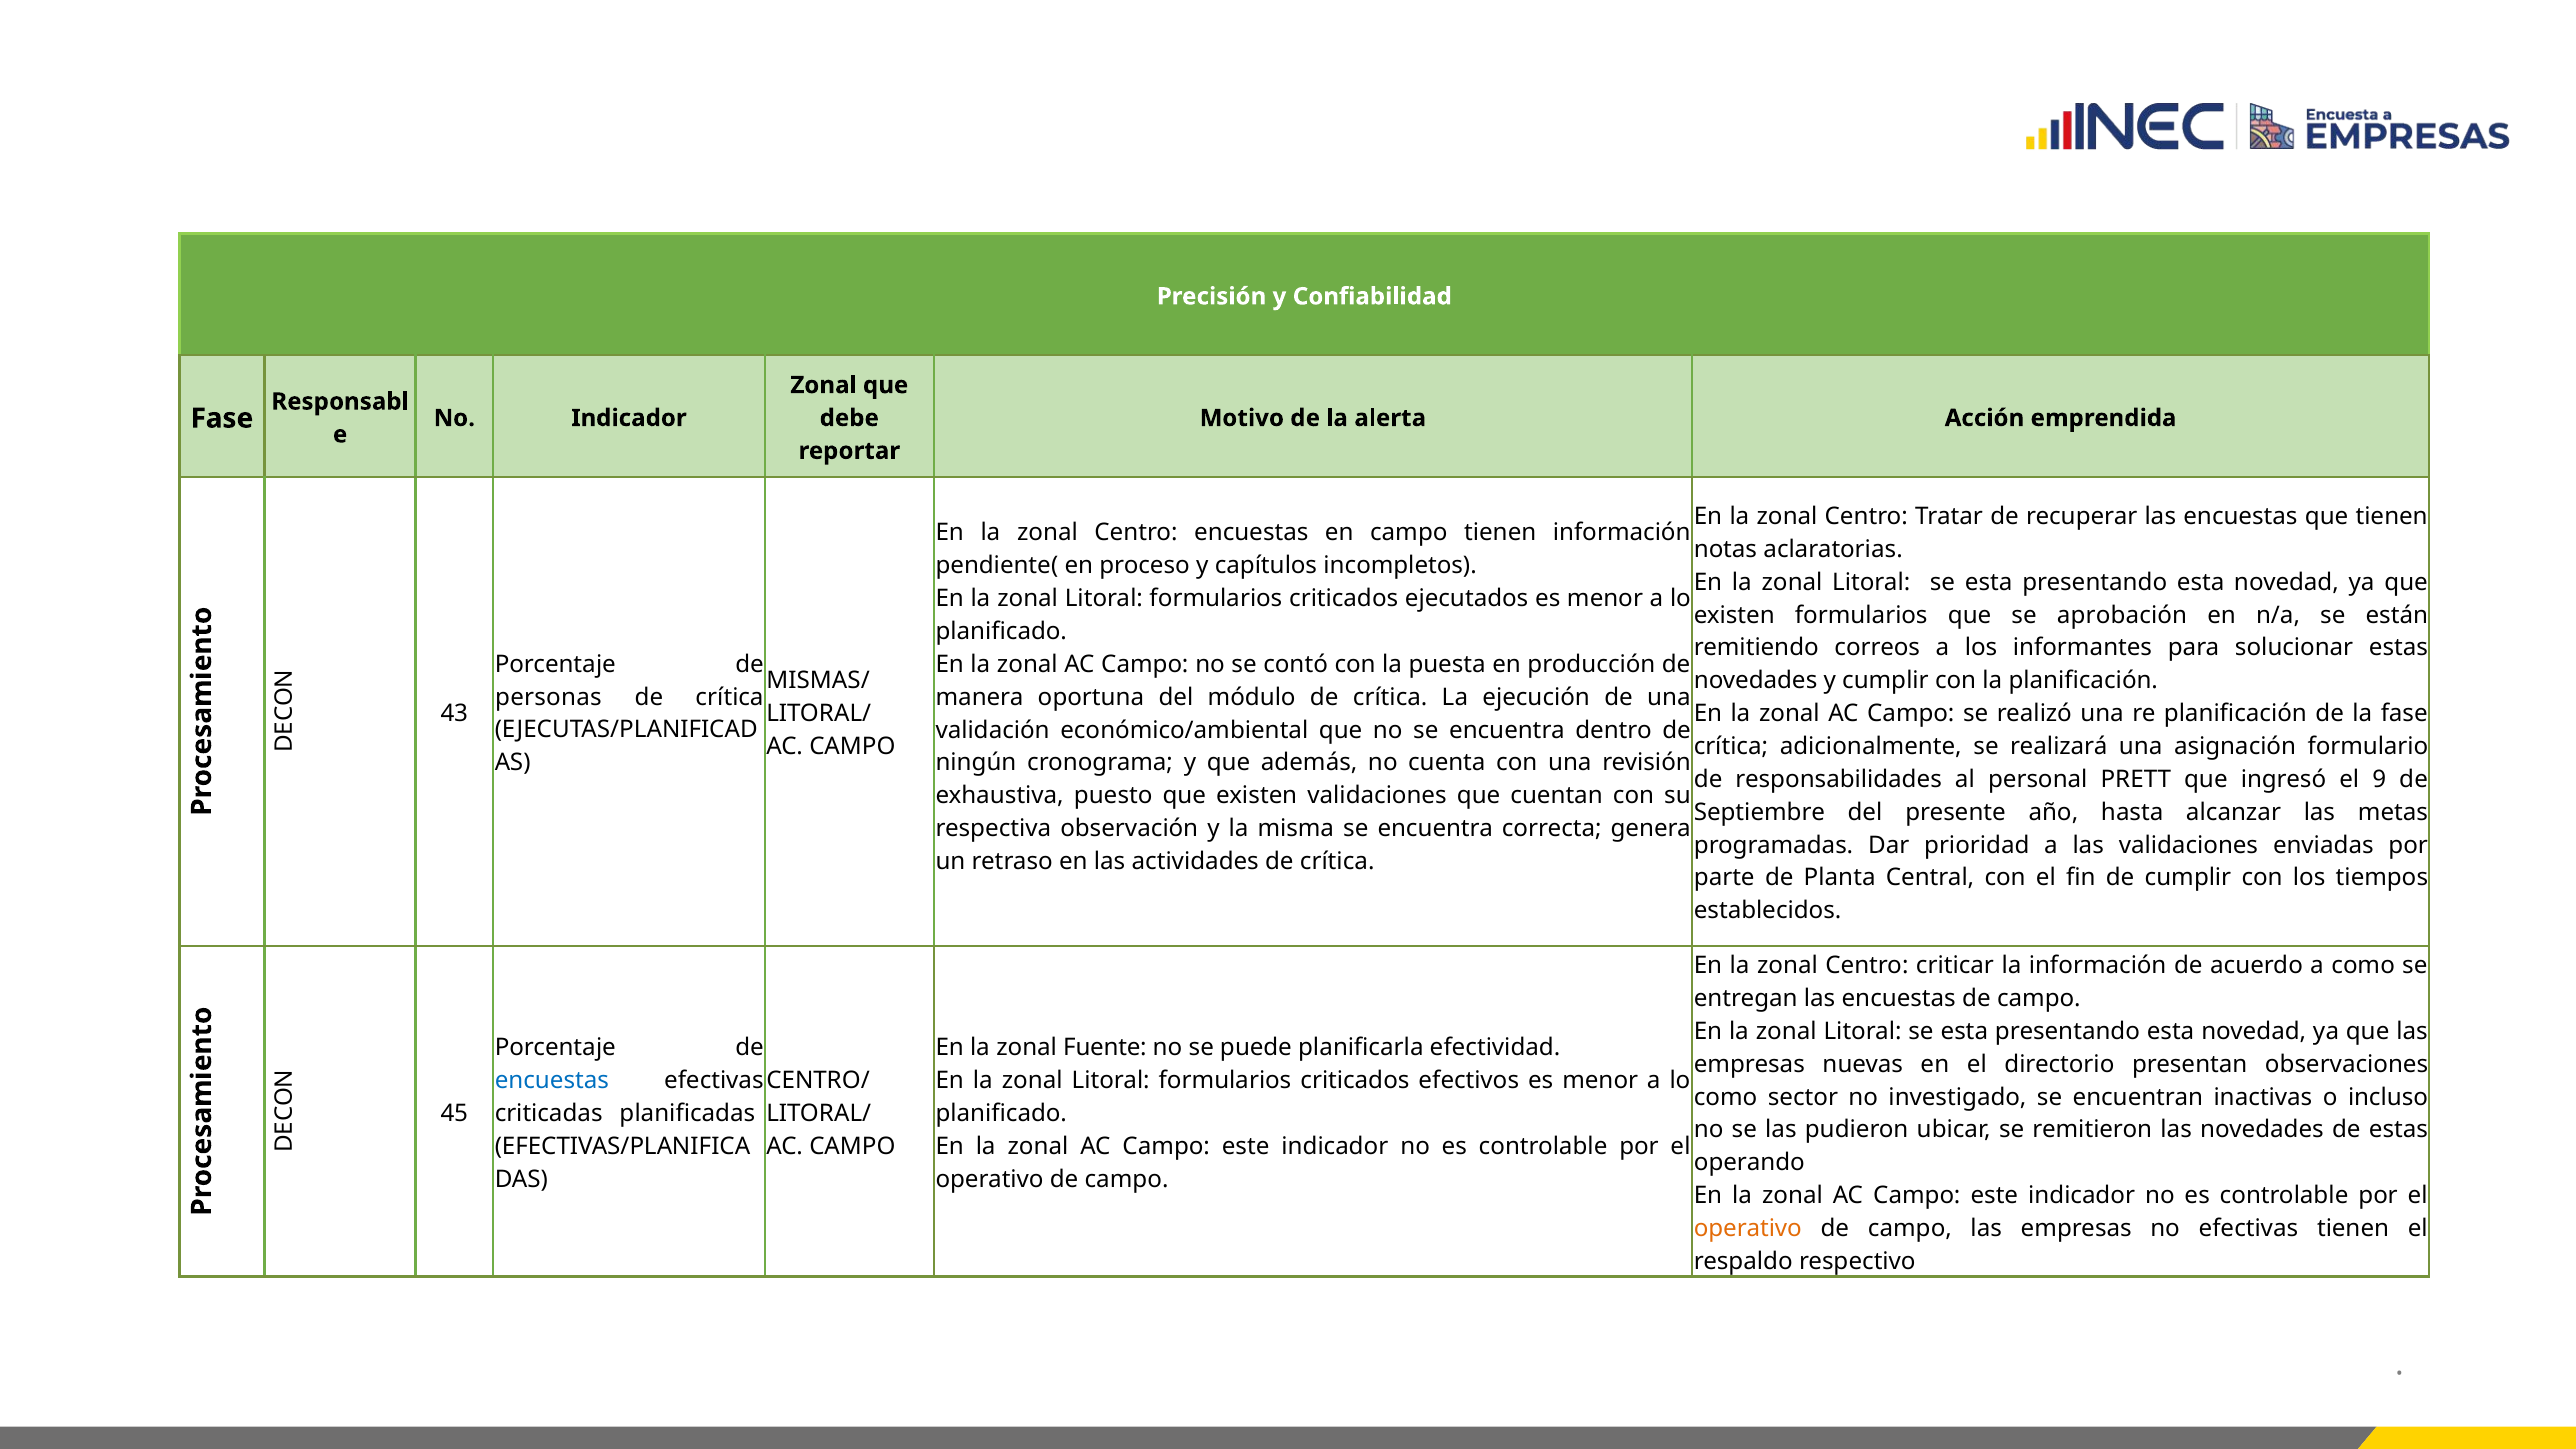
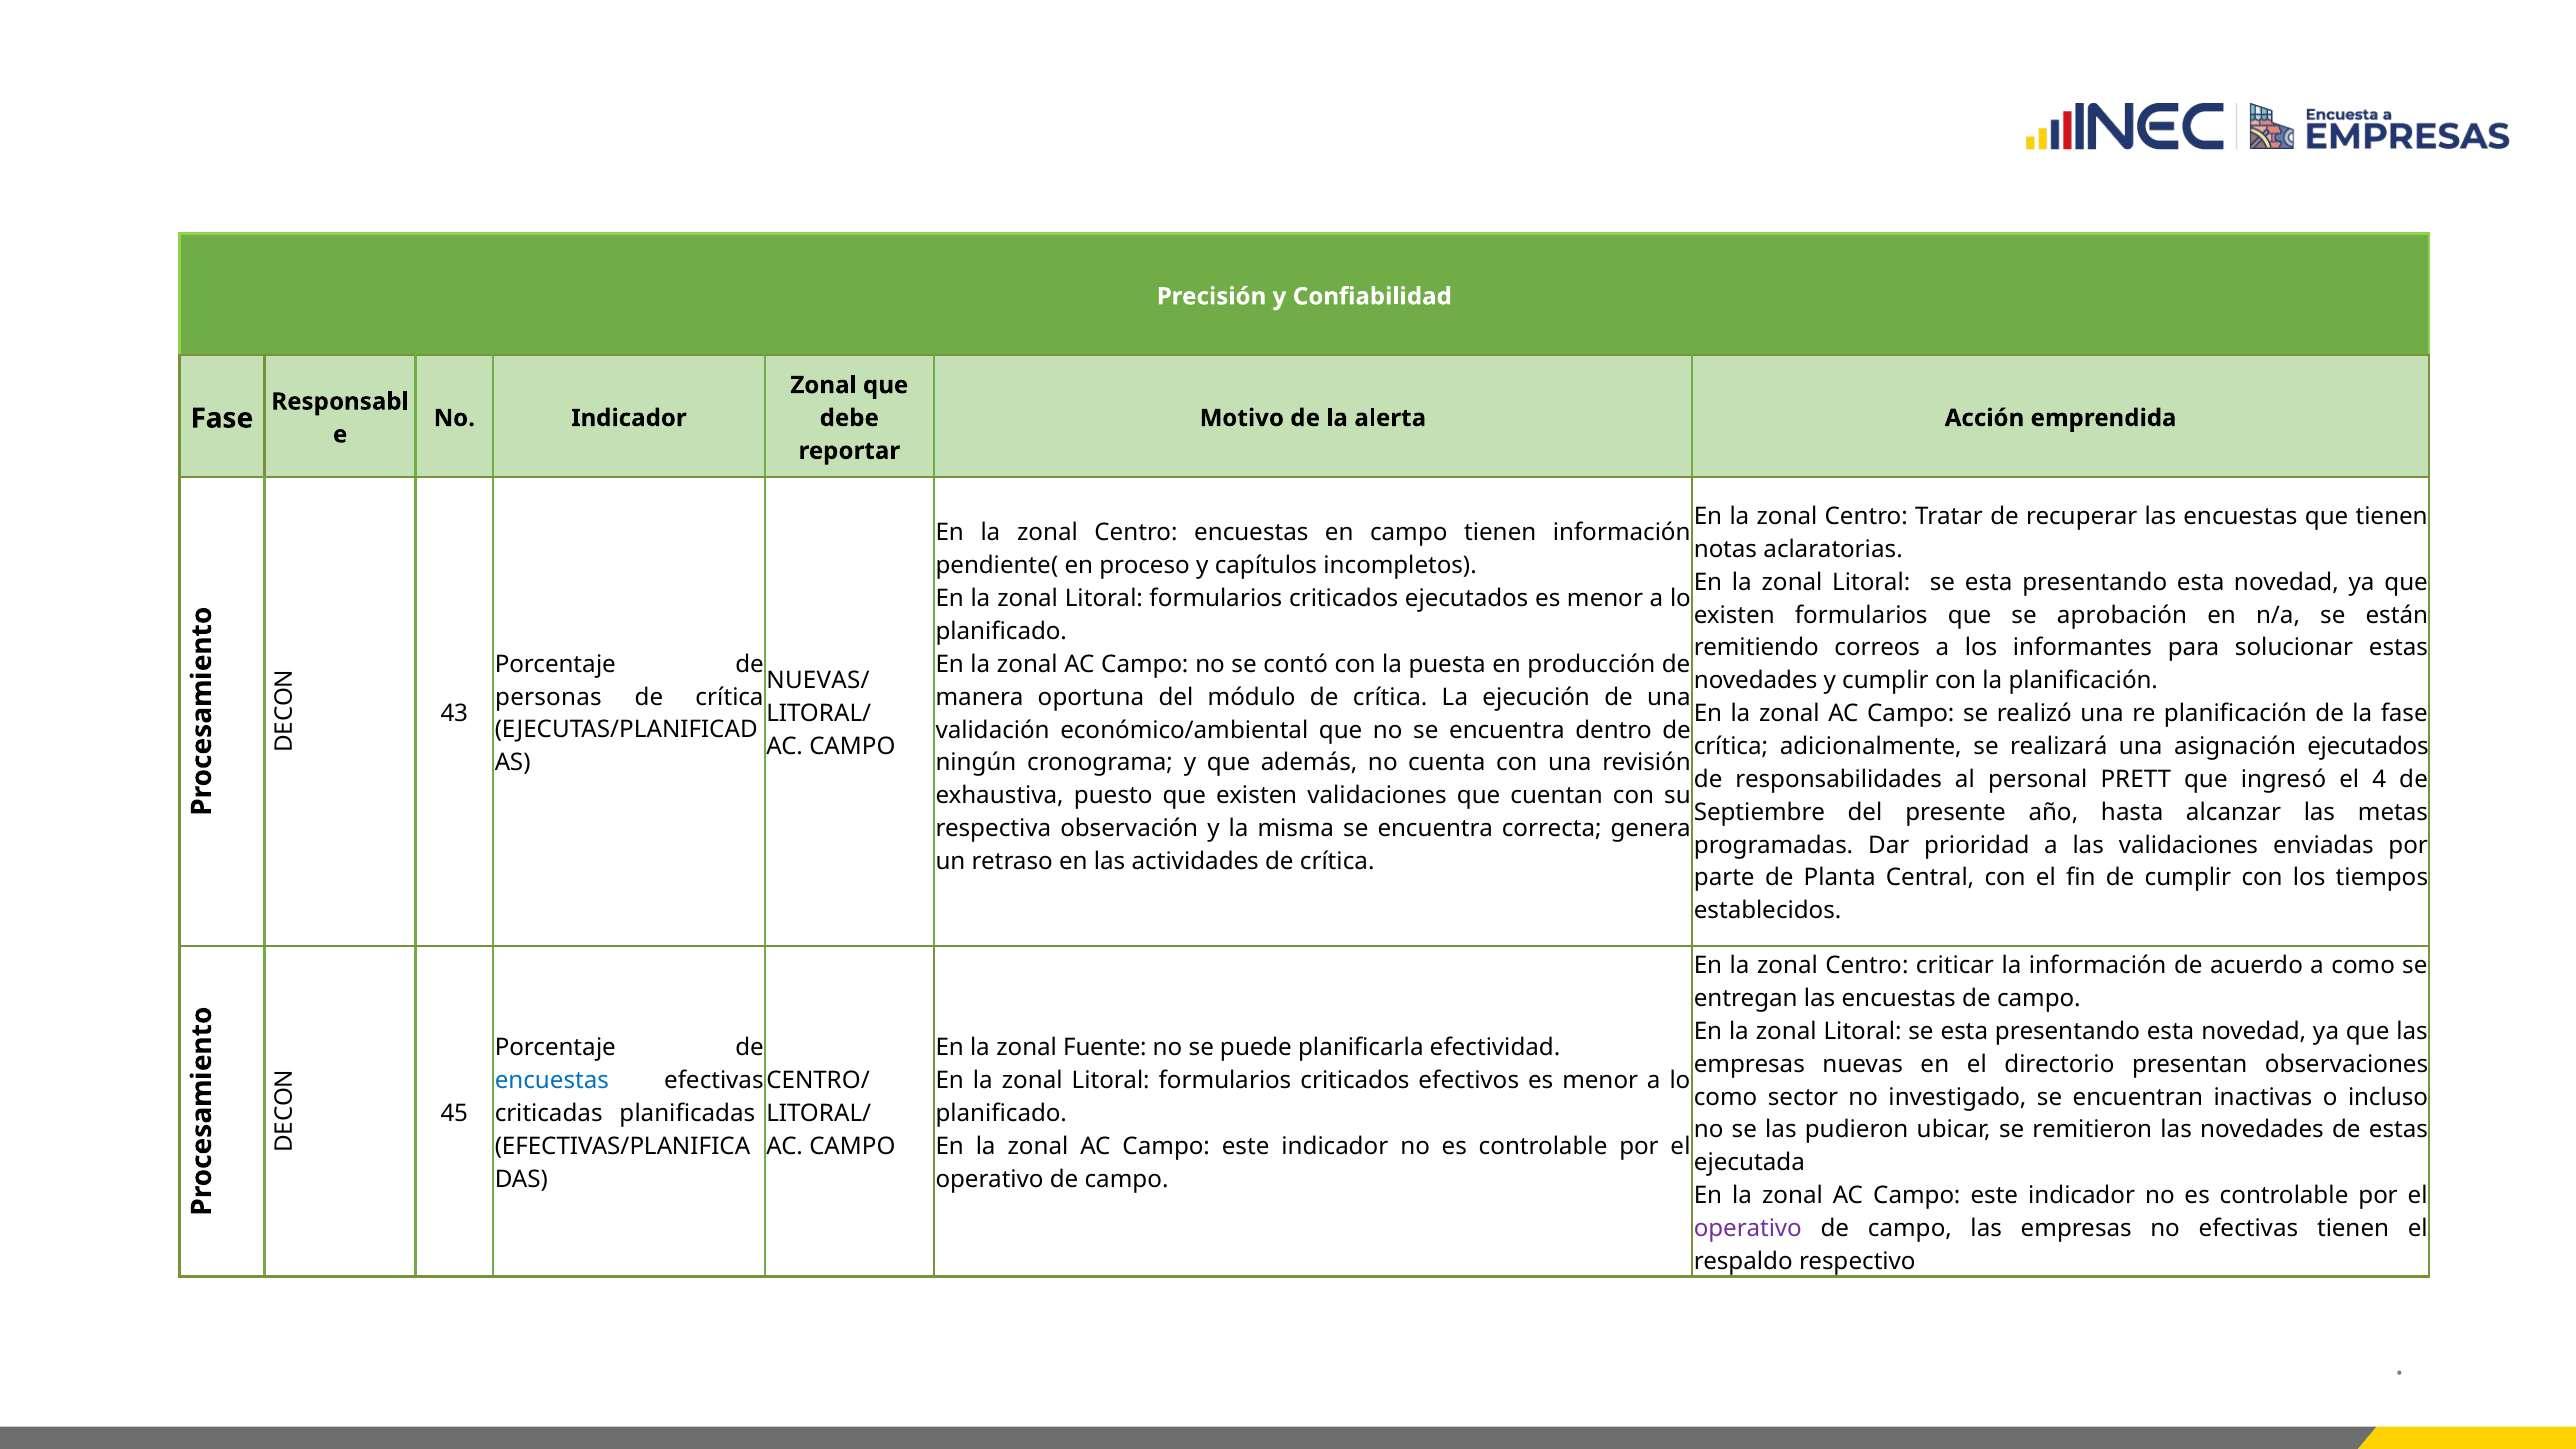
MISMAS/: MISMAS/ -> NUEVAS/ (818, 681)
asignación formulario: formulario -> ejecutados (2368, 746)
9: 9 -> 4 (2379, 779)
operando: operando -> ejecutada (1749, 1163)
operativo colour: orange -> purple (1748, 1229)
